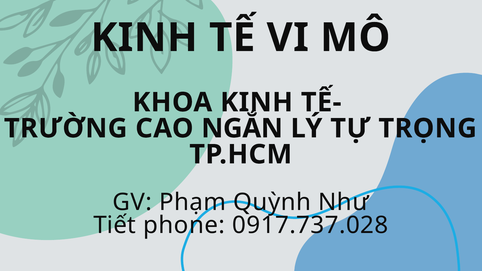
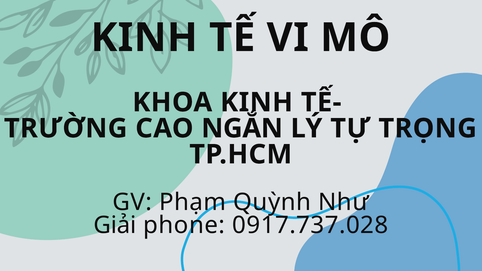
Tiết: Tiết -> Giải (115, 225)
